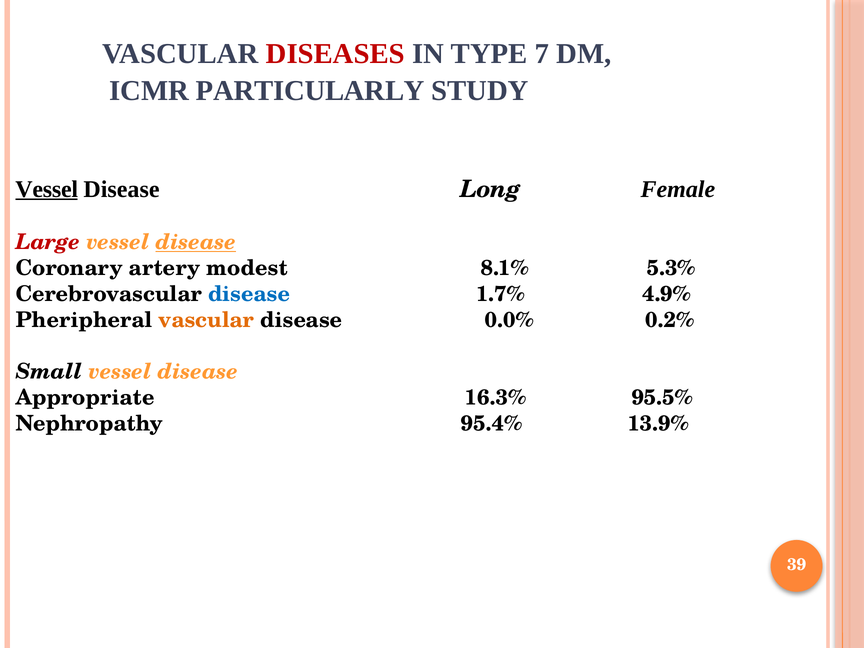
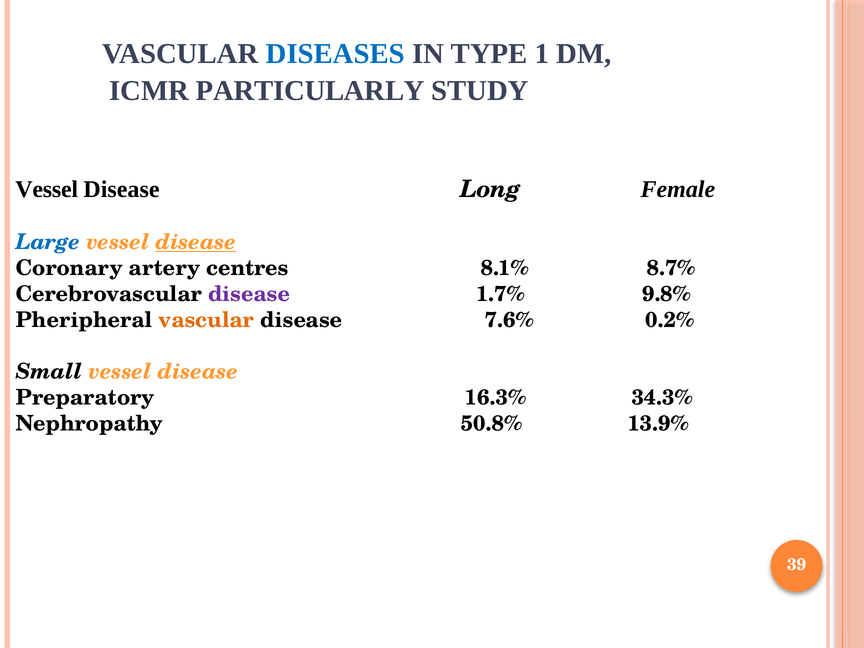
DISEASES colour: red -> blue (335, 54)
7: 7 -> 1 (542, 54)
Vessel underline: present -> none (47, 189)
Large colour: red -> blue (48, 242)
modest: modest -> centres (247, 268)
5.3%: 5.3% -> 8.7% (671, 268)
disease colour: blue -> purple (249, 294)
4.9%: 4.9% -> 9.8% (667, 294)
0.0%: 0.0% -> 7.6% (509, 320)
Appropriate: Appropriate -> Preparatory (85, 398)
95.5%: 95.5% -> 34.3% (662, 398)
95.4%: 95.4% -> 50.8% (491, 424)
